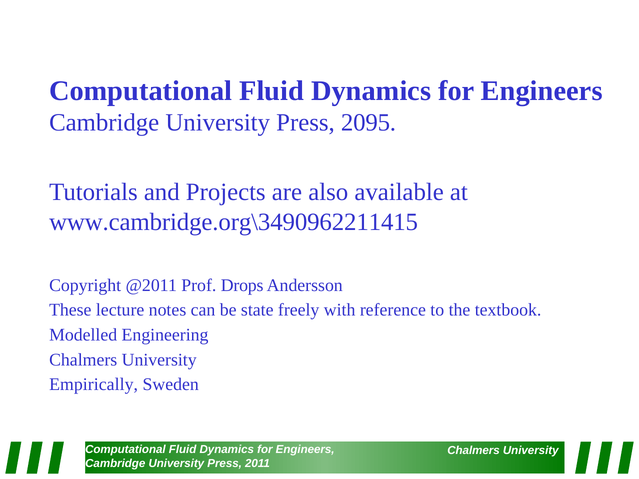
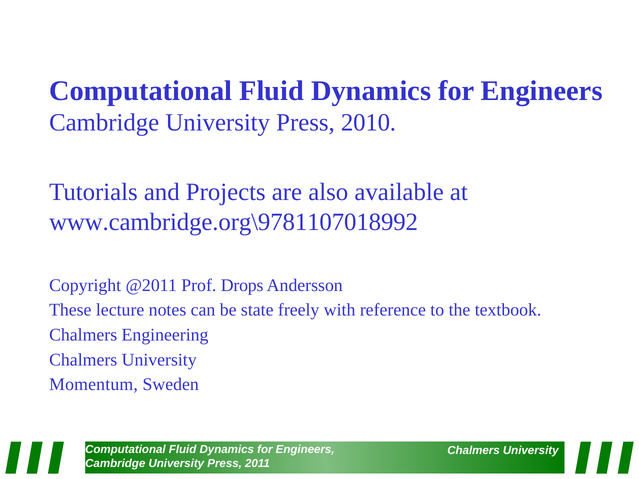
2095: 2095 -> 2010 (369, 122)
www.cambridge.org\3490962211415: www.cambridge.org\3490962211415 -> www.cambridge.org\9781107018992 (234, 222)
Modelled: Modelled -> Chalmers (83, 335)
Empirically: Empirically -> Momentum (94, 385)
